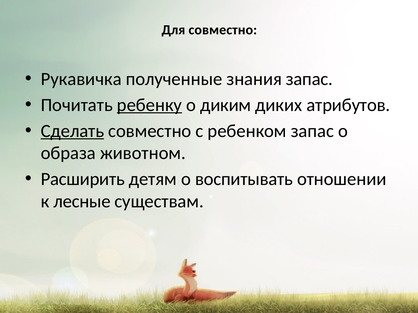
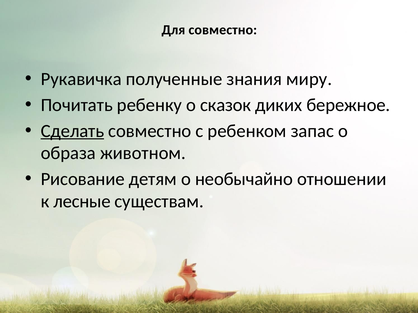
знания запас: запас -> миру (309, 79)
ребенку underline: present -> none (150, 105)
диким: диким -> сказок (226, 105)
атрибутов: атрибутов -> бережное (348, 105)
Расширить: Расширить -> Рисование (83, 179)
воспитывать: воспитывать -> необычайно (244, 179)
